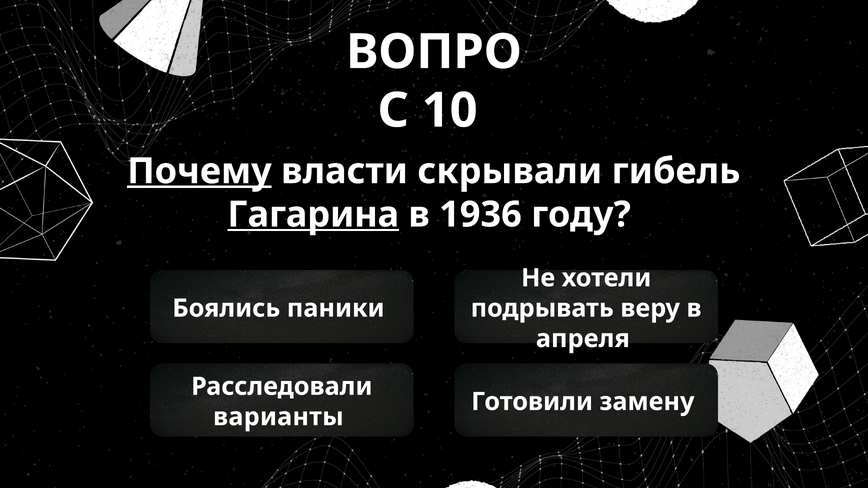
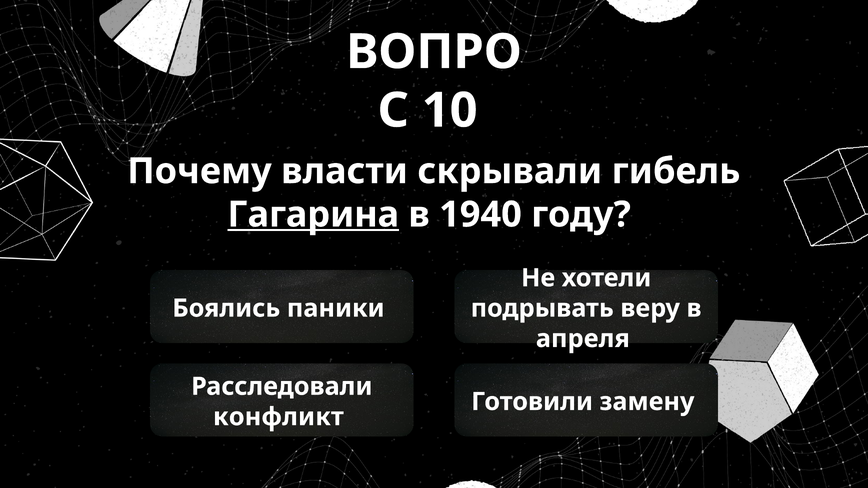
Почему underline: present -> none (199, 171)
1936: 1936 -> 1940 (480, 215)
варианты: варианты -> конфликт (278, 417)
